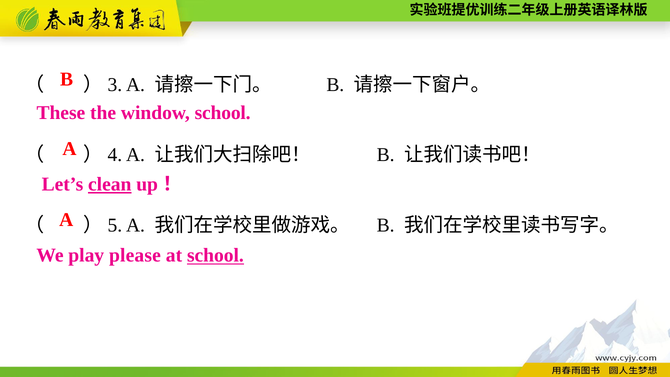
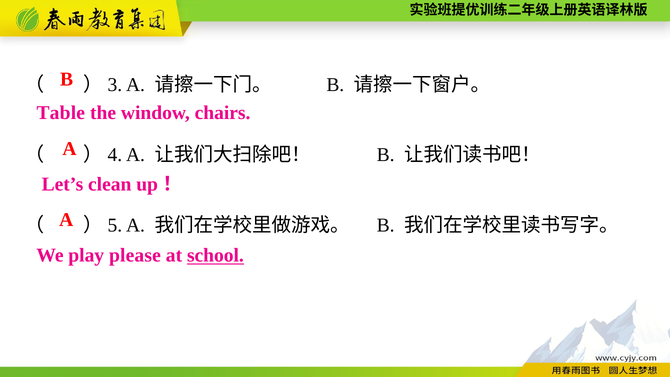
These: These -> Table (61, 113)
window school: school -> chairs (223, 113)
clean underline: present -> none (110, 184)
